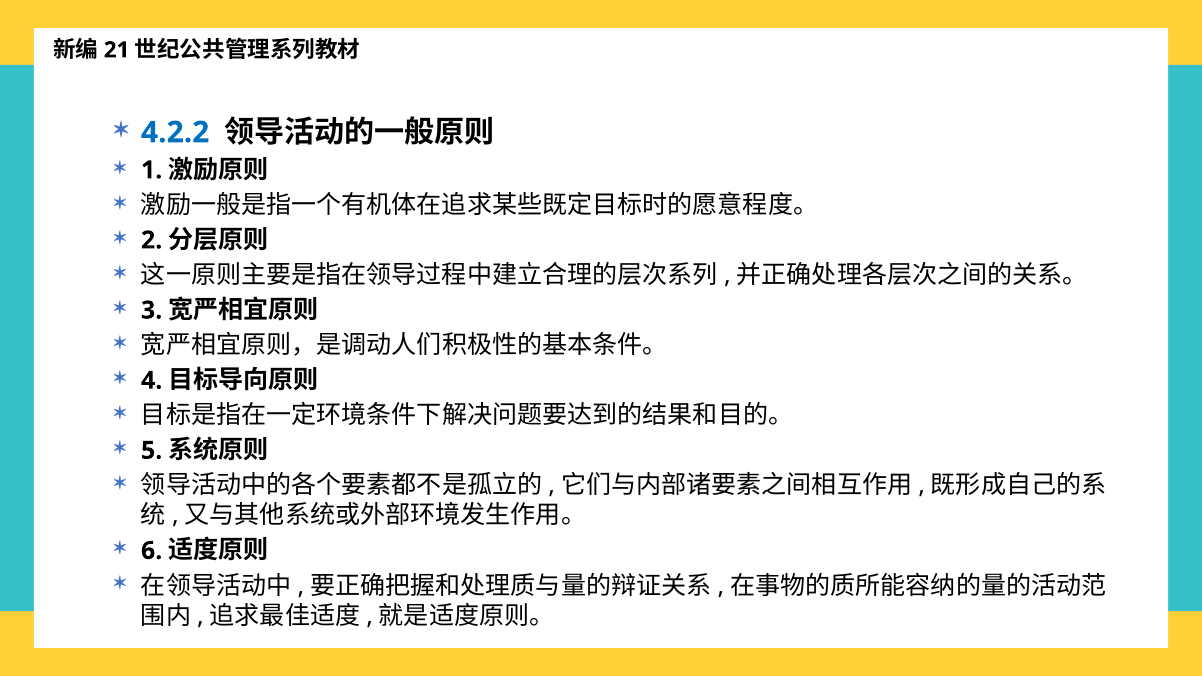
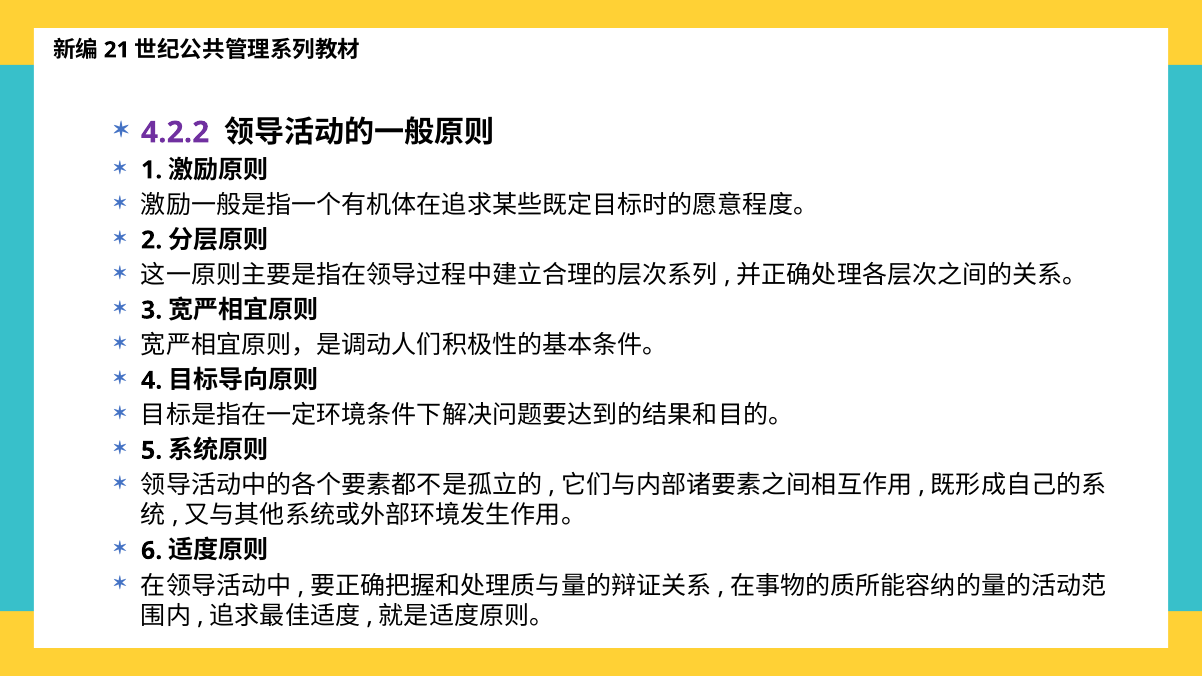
4.2.2 colour: blue -> purple (175, 132)
